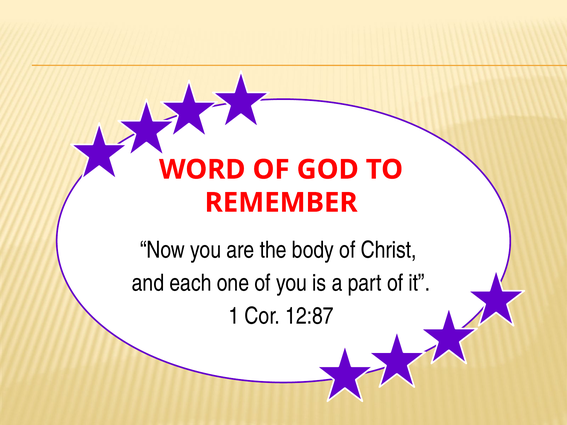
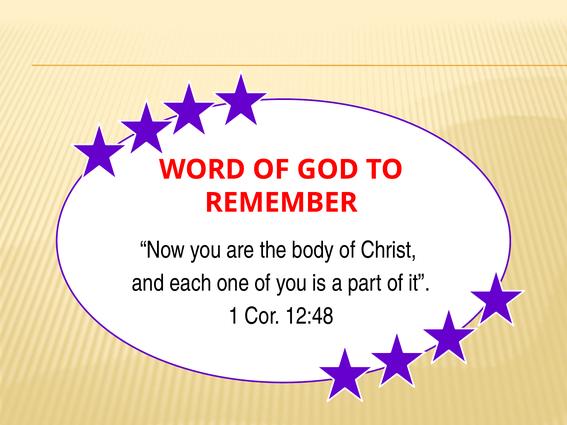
12:87: 12:87 -> 12:48 (310, 316)
